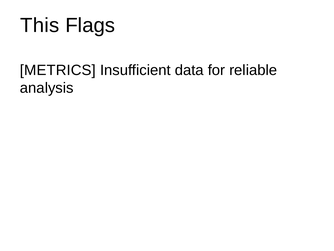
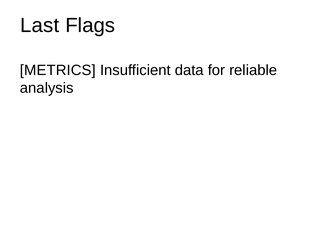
This: This -> Last (40, 25)
